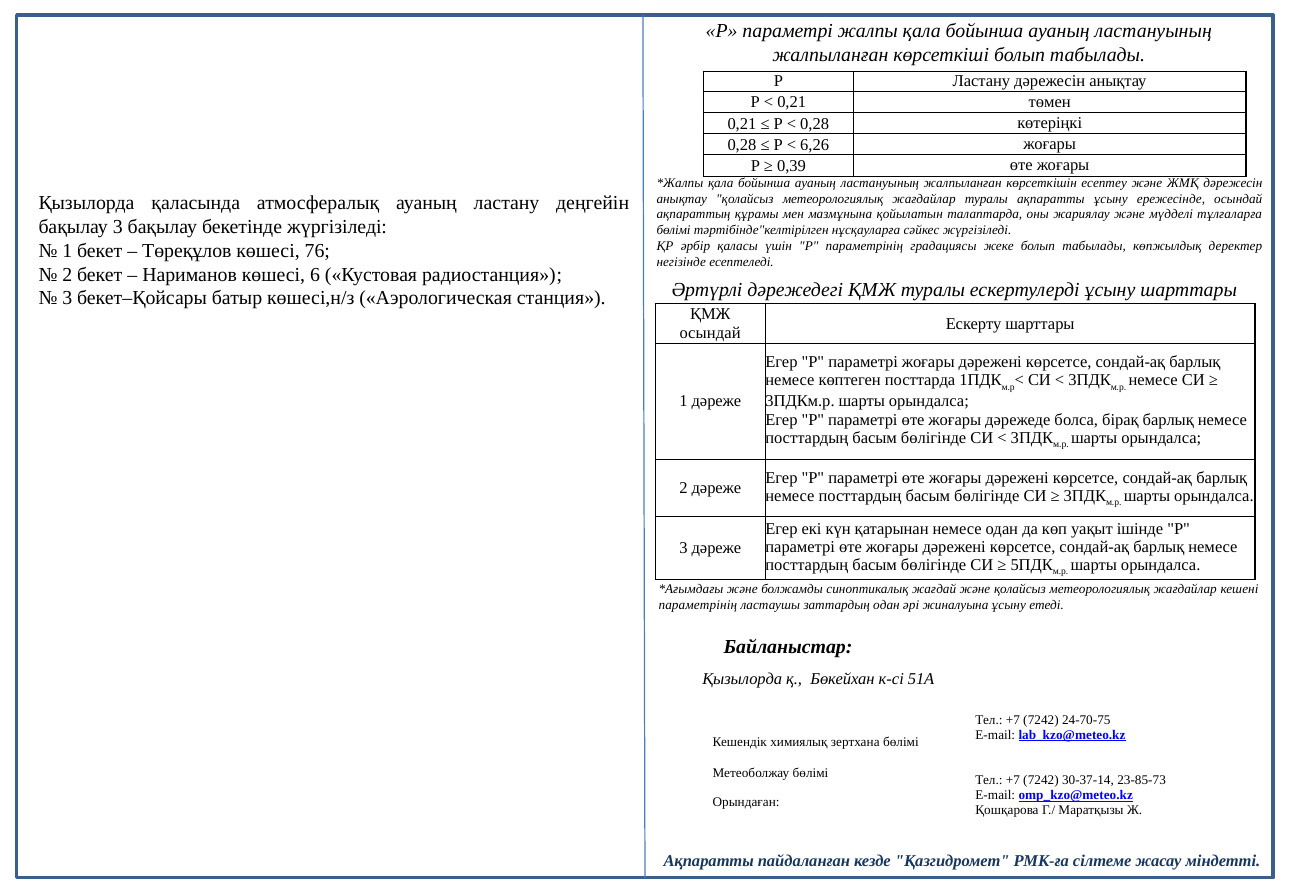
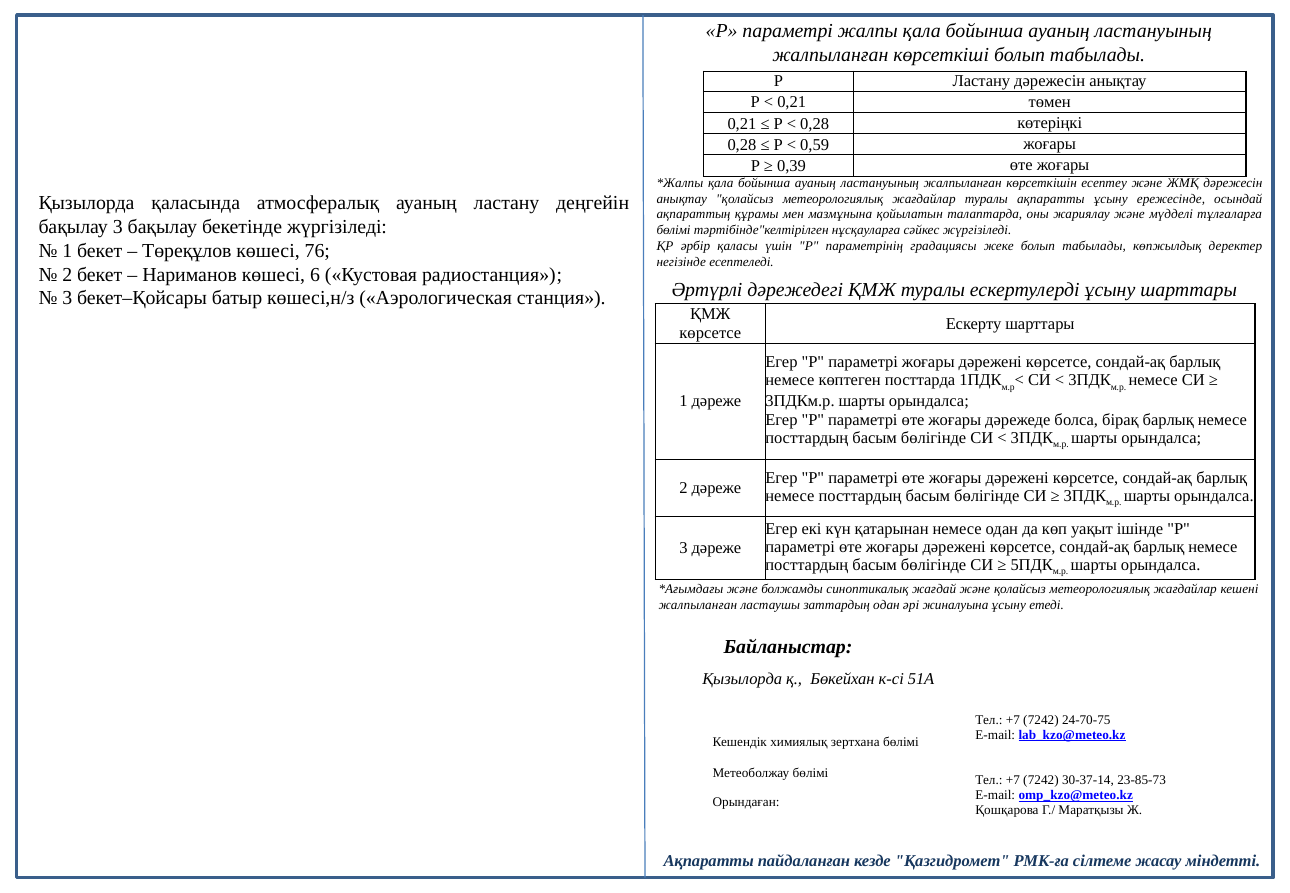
6,26: 6,26 -> 0,59 (815, 145)
осындай: осындай -> көрсетсе (710, 333)
параметрінің: параметрінің -> жалпыланған (698, 605)
